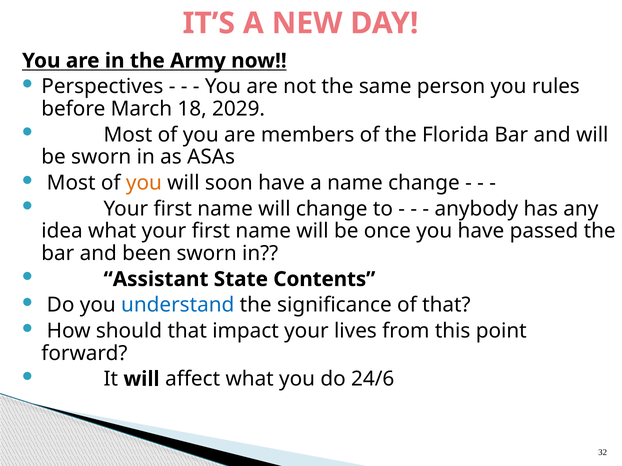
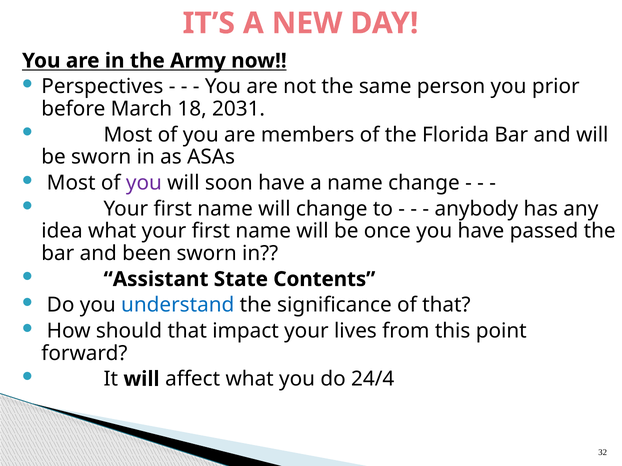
rules: rules -> prior (556, 87)
2029: 2029 -> 2031 (239, 109)
you colour: orange -> purple (144, 183)
24/6: 24/6 -> 24/4 (373, 379)
